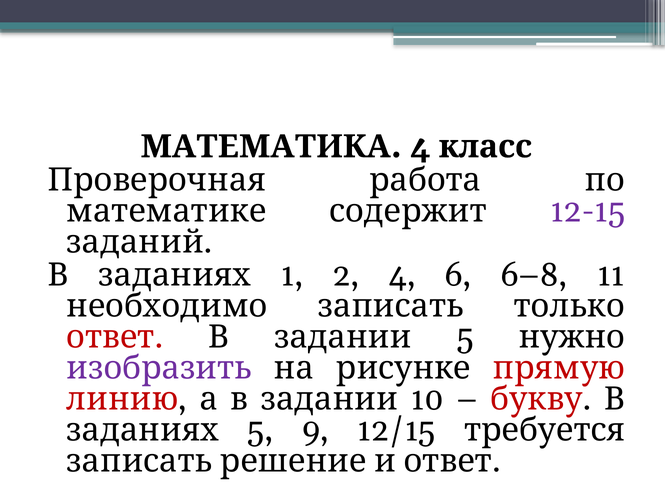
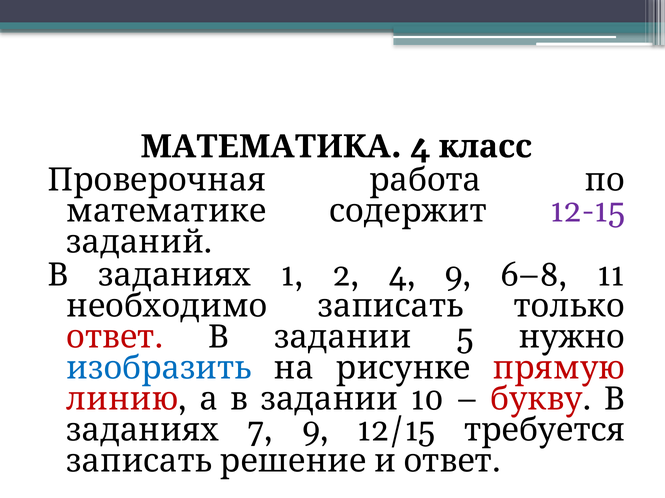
4 6: 6 -> 9 (458, 275)
изобразить colour: purple -> blue (159, 369)
5: 5 -> 7 (261, 431)
